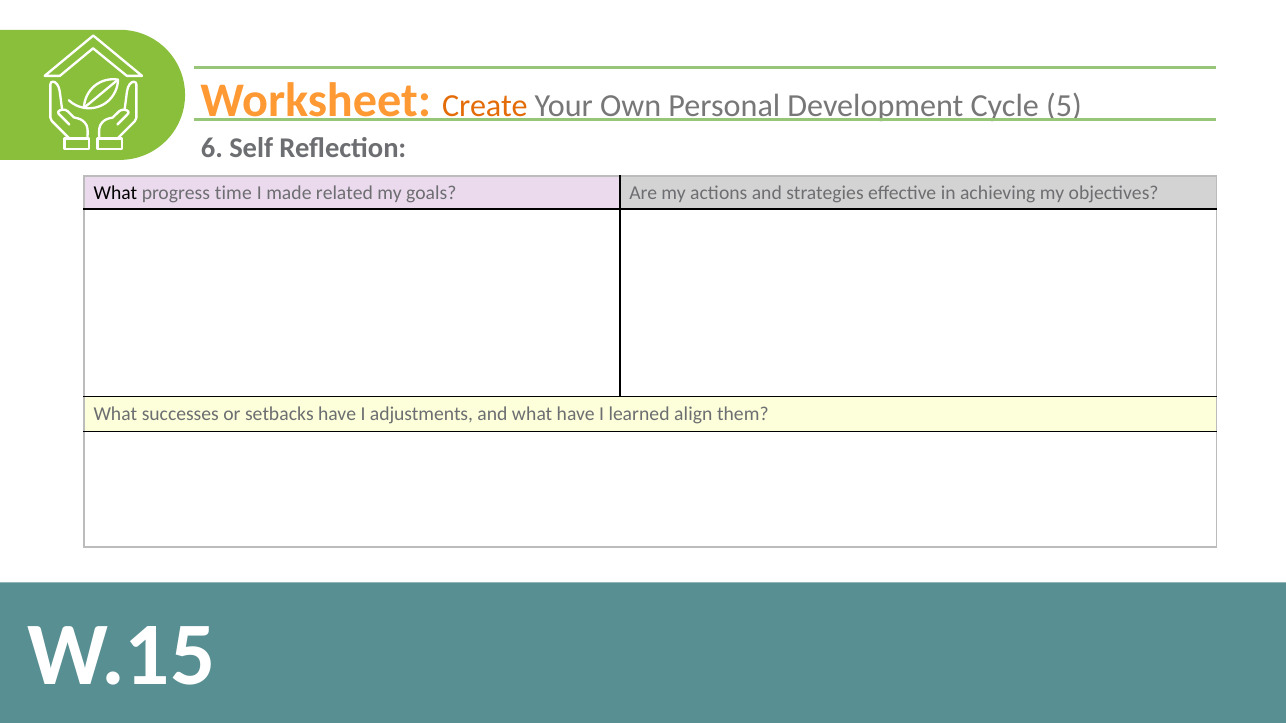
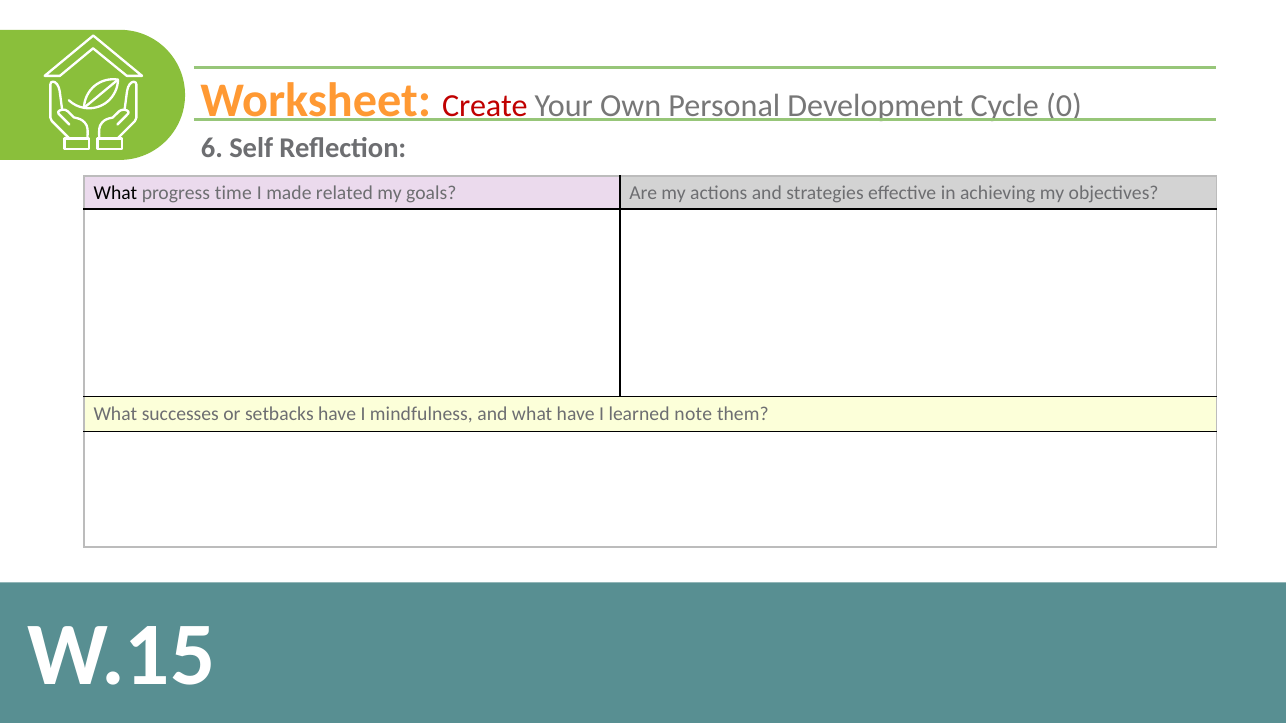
Create colour: orange -> red (485, 106)
5: 5 -> 0 (1064, 106)
adjustments: adjustments -> mindfulness (421, 414)
align: align -> note (693, 414)
